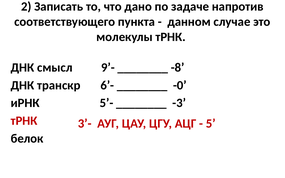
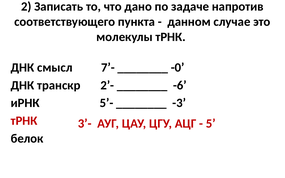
9’-: 9’- -> 7’- (108, 68)
-8: -8 -> -0 (178, 68)
6’-: 6’- -> 2’- (107, 85)
-0: -0 -> -6 (180, 85)
